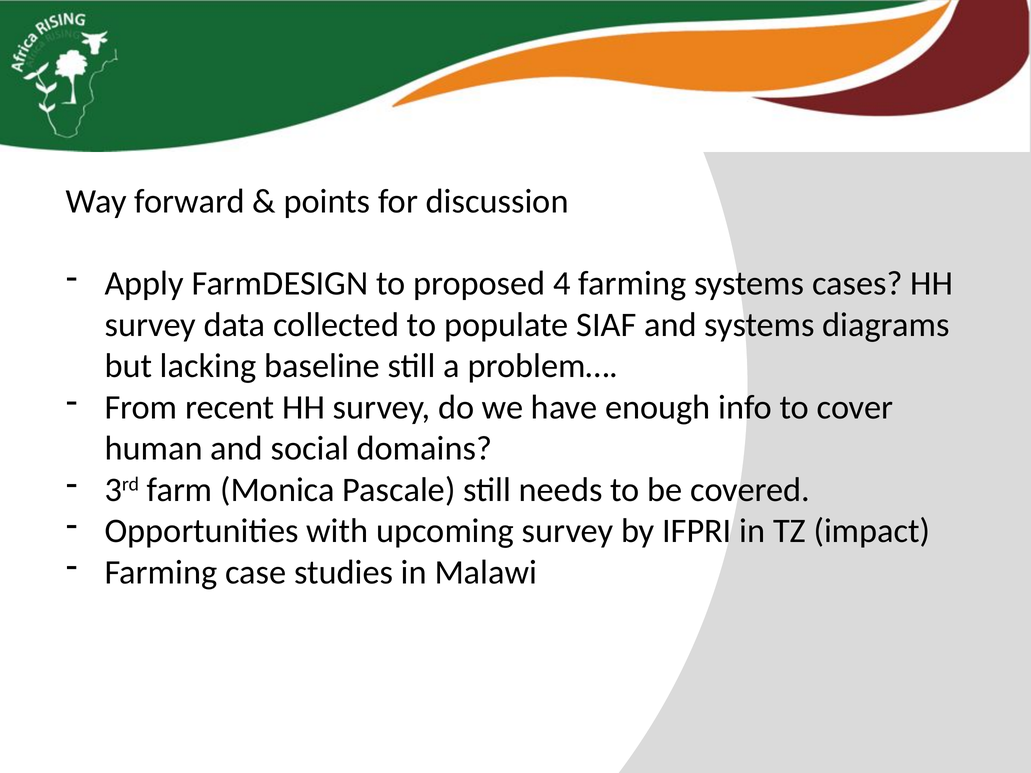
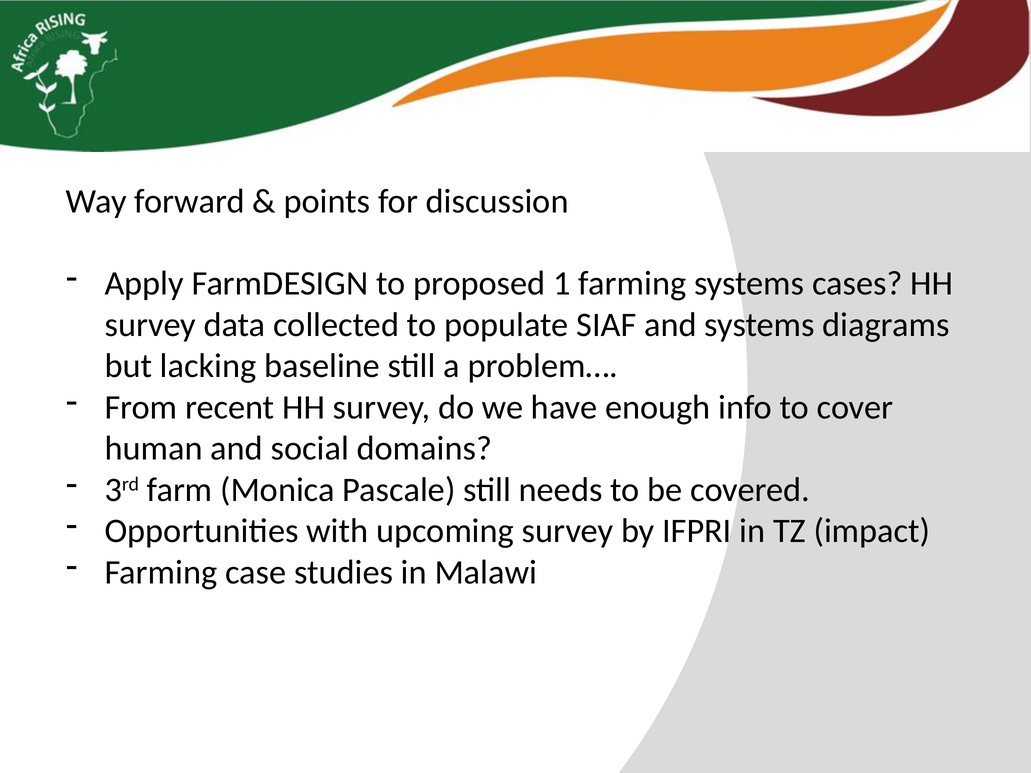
4: 4 -> 1 (562, 284)
